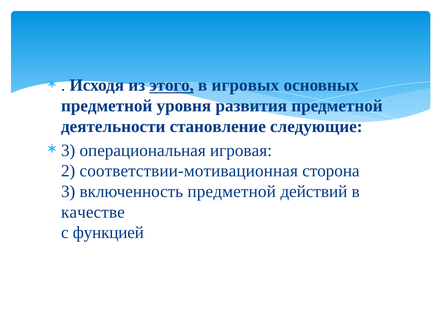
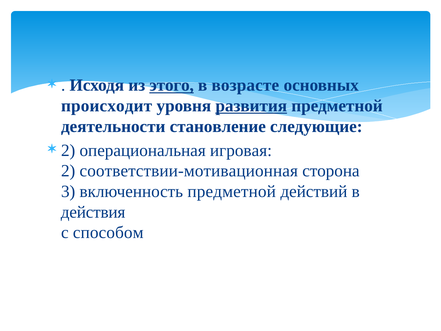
игровых: игровых -> возрасте (245, 85)
предметной: предметной -> происходит (107, 106)
развития underline: none -> present (251, 106)
3: 3 -> 2 (68, 150)
качестве: качестве -> действия (93, 212)
функцией: функцией -> способом (108, 232)
